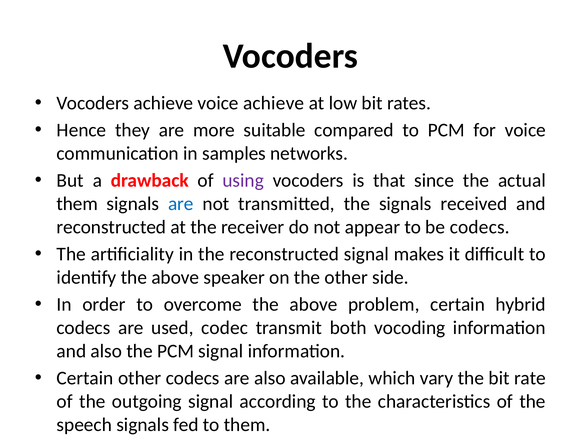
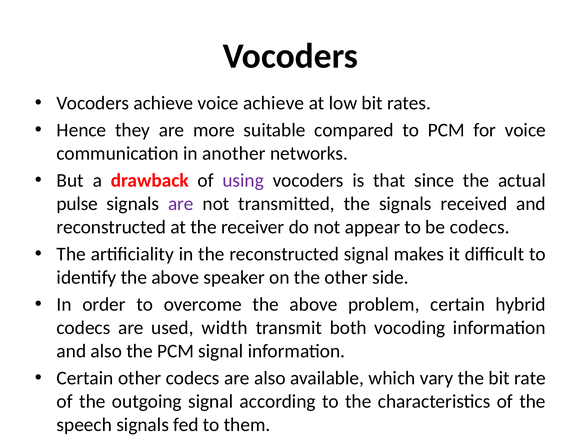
samples: samples -> another (234, 153)
them: them -> pulse (77, 204)
are colour: blue -> purple (181, 204)
codec: codec -> width (225, 328)
